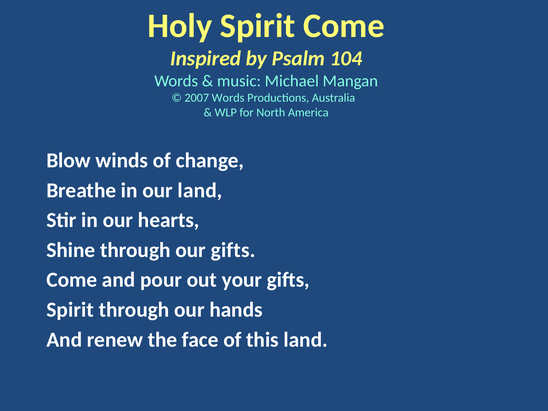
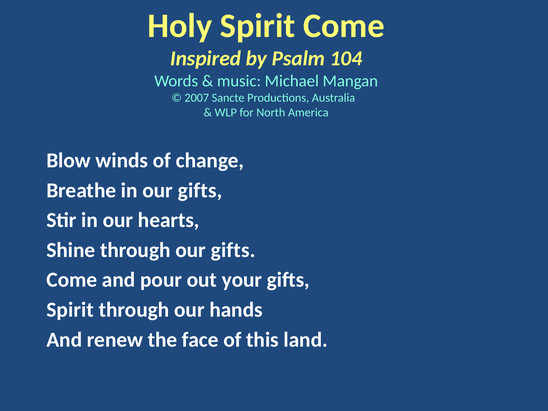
2007 Words: Words -> Sancte (228, 98)
in our land: land -> gifts (200, 190)
